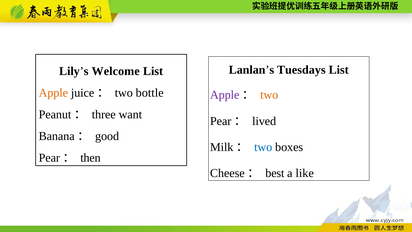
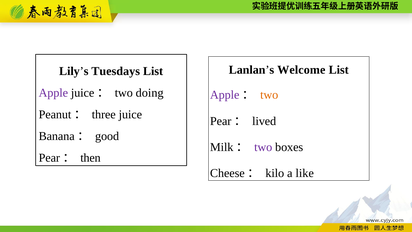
Tuesdays: Tuesdays -> Welcome (301, 70)
Welcome: Welcome -> Tuesdays (116, 71)
Apple colour: orange -> purple (53, 93)
bottle: bottle -> doing (150, 93)
three want: want -> juice (130, 114)
two colour: blue -> purple (263, 147)
best: best -> kilo (275, 173)
